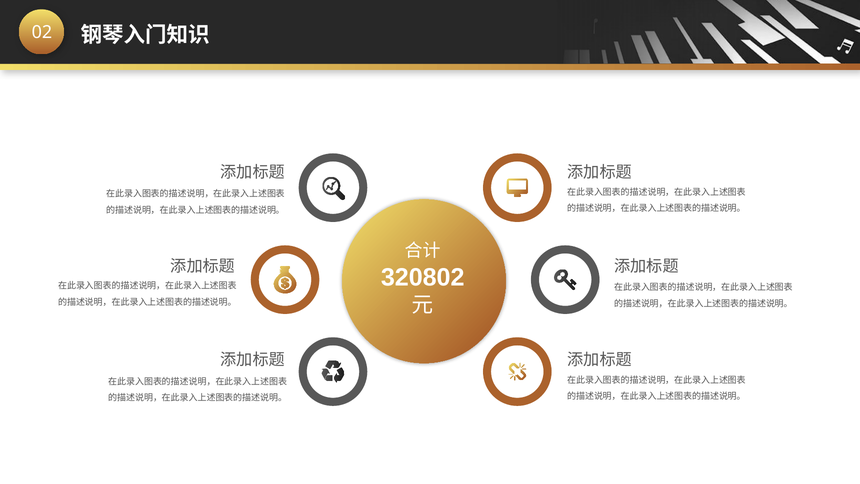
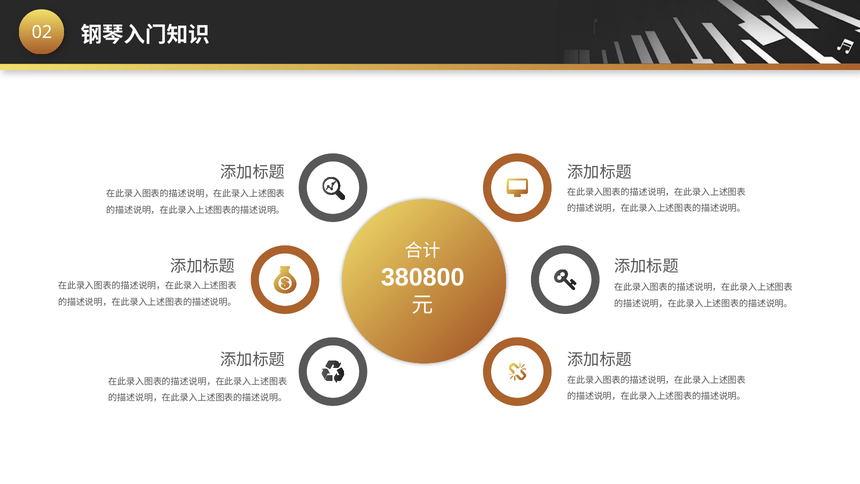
320802: 320802 -> 380800 (423, 277)
